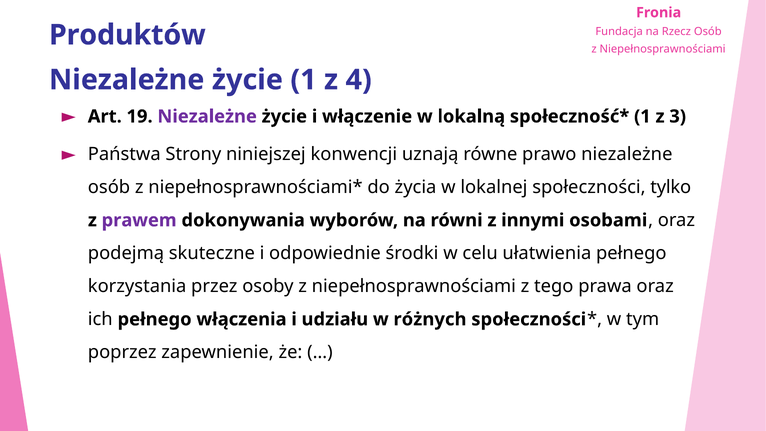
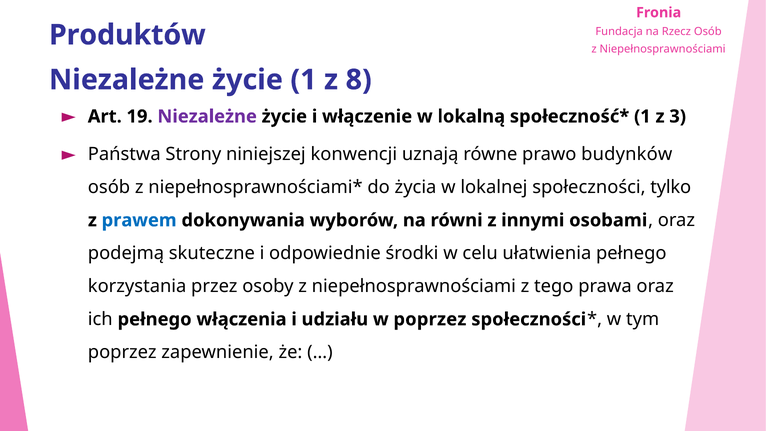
4: 4 -> 8 (359, 80)
prawo niezależne: niezależne -> budynków (627, 154)
prawem colour: purple -> blue (139, 220)
w różnych: różnych -> poprzez (430, 319)
